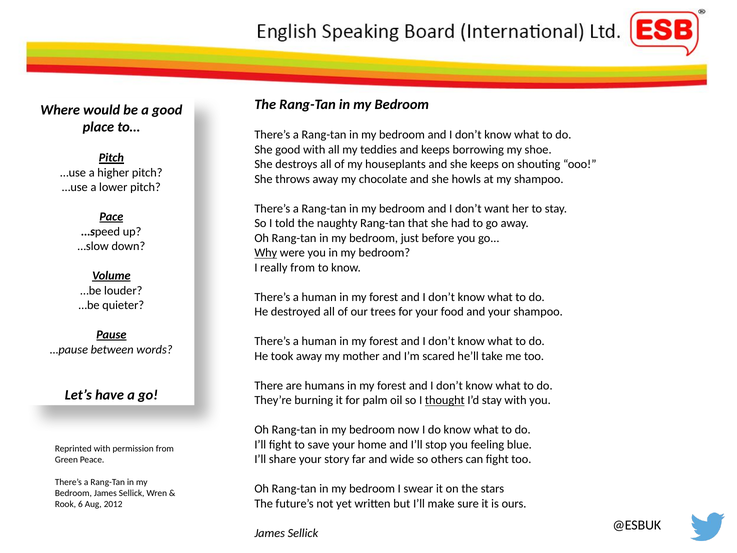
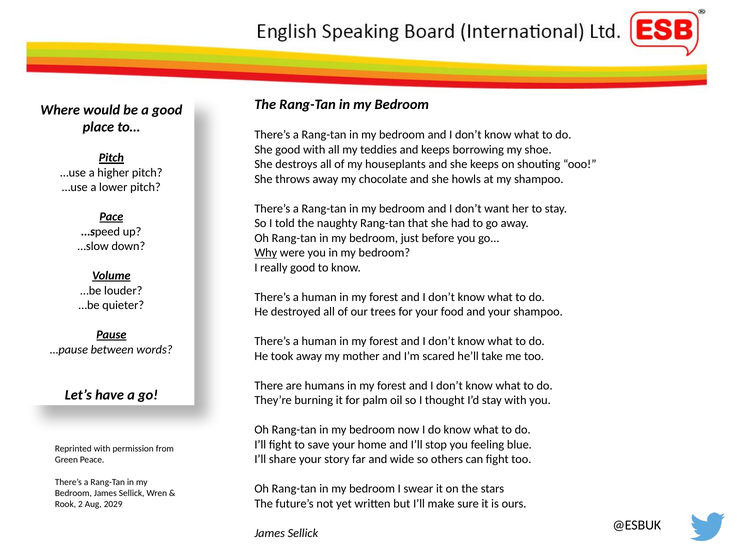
really from: from -> good (303, 268)
thought underline: present -> none (445, 400)
6: 6 -> 2 (80, 504)
2012: 2012 -> 2029 (113, 504)
